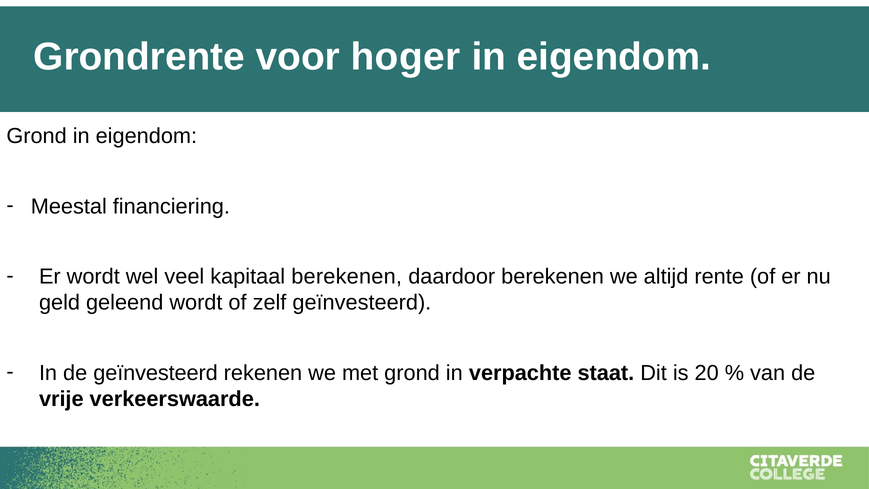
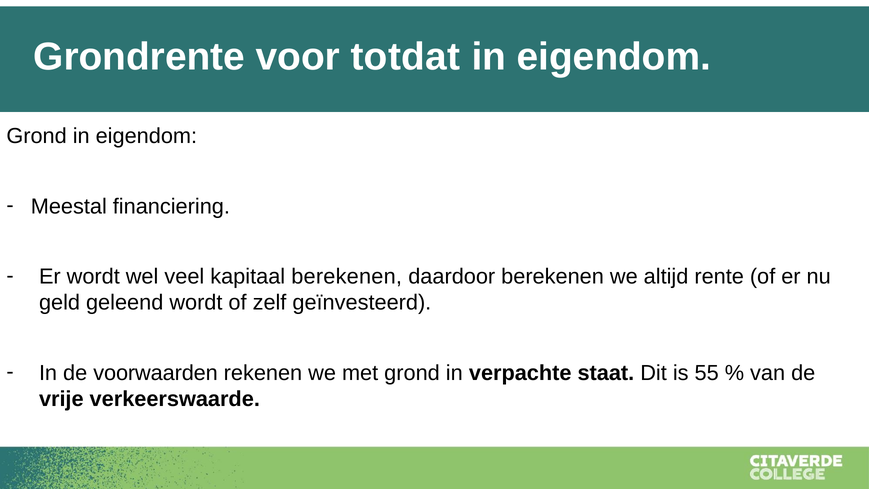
hoger: hoger -> totdat (406, 57)
de geïnvesteerd: geïnvesteerd -> voorwaarden (156, 373)
20: 20 -> 55 (707, 373)
